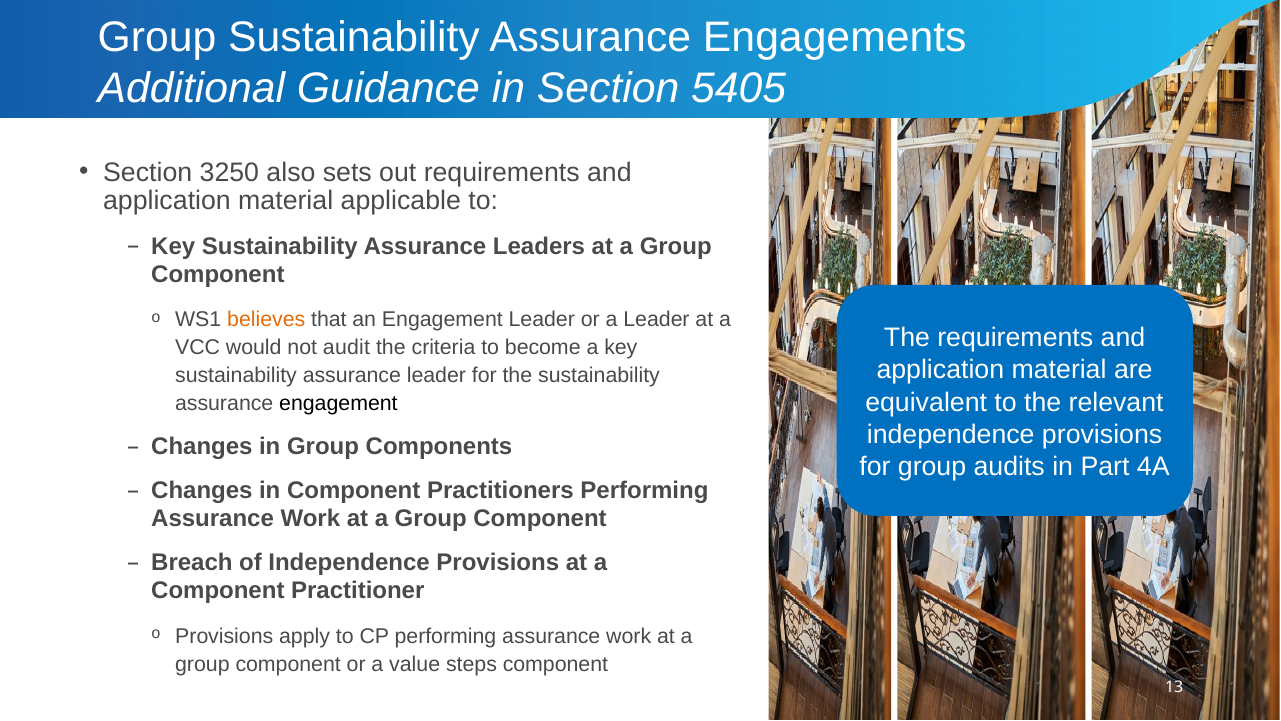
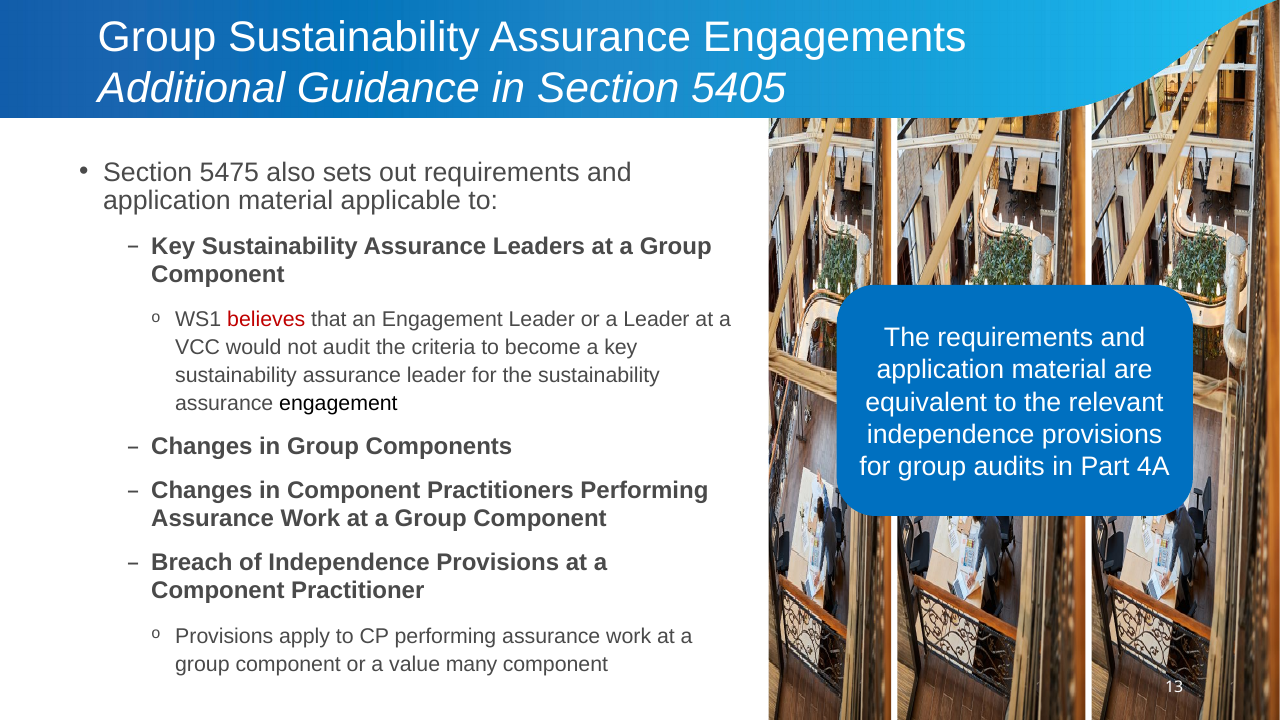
3250: 3250 -> 5475 (229, 172)
believes colour: orange -> red (266, 319)
steps: steps -> many (472, 664)
